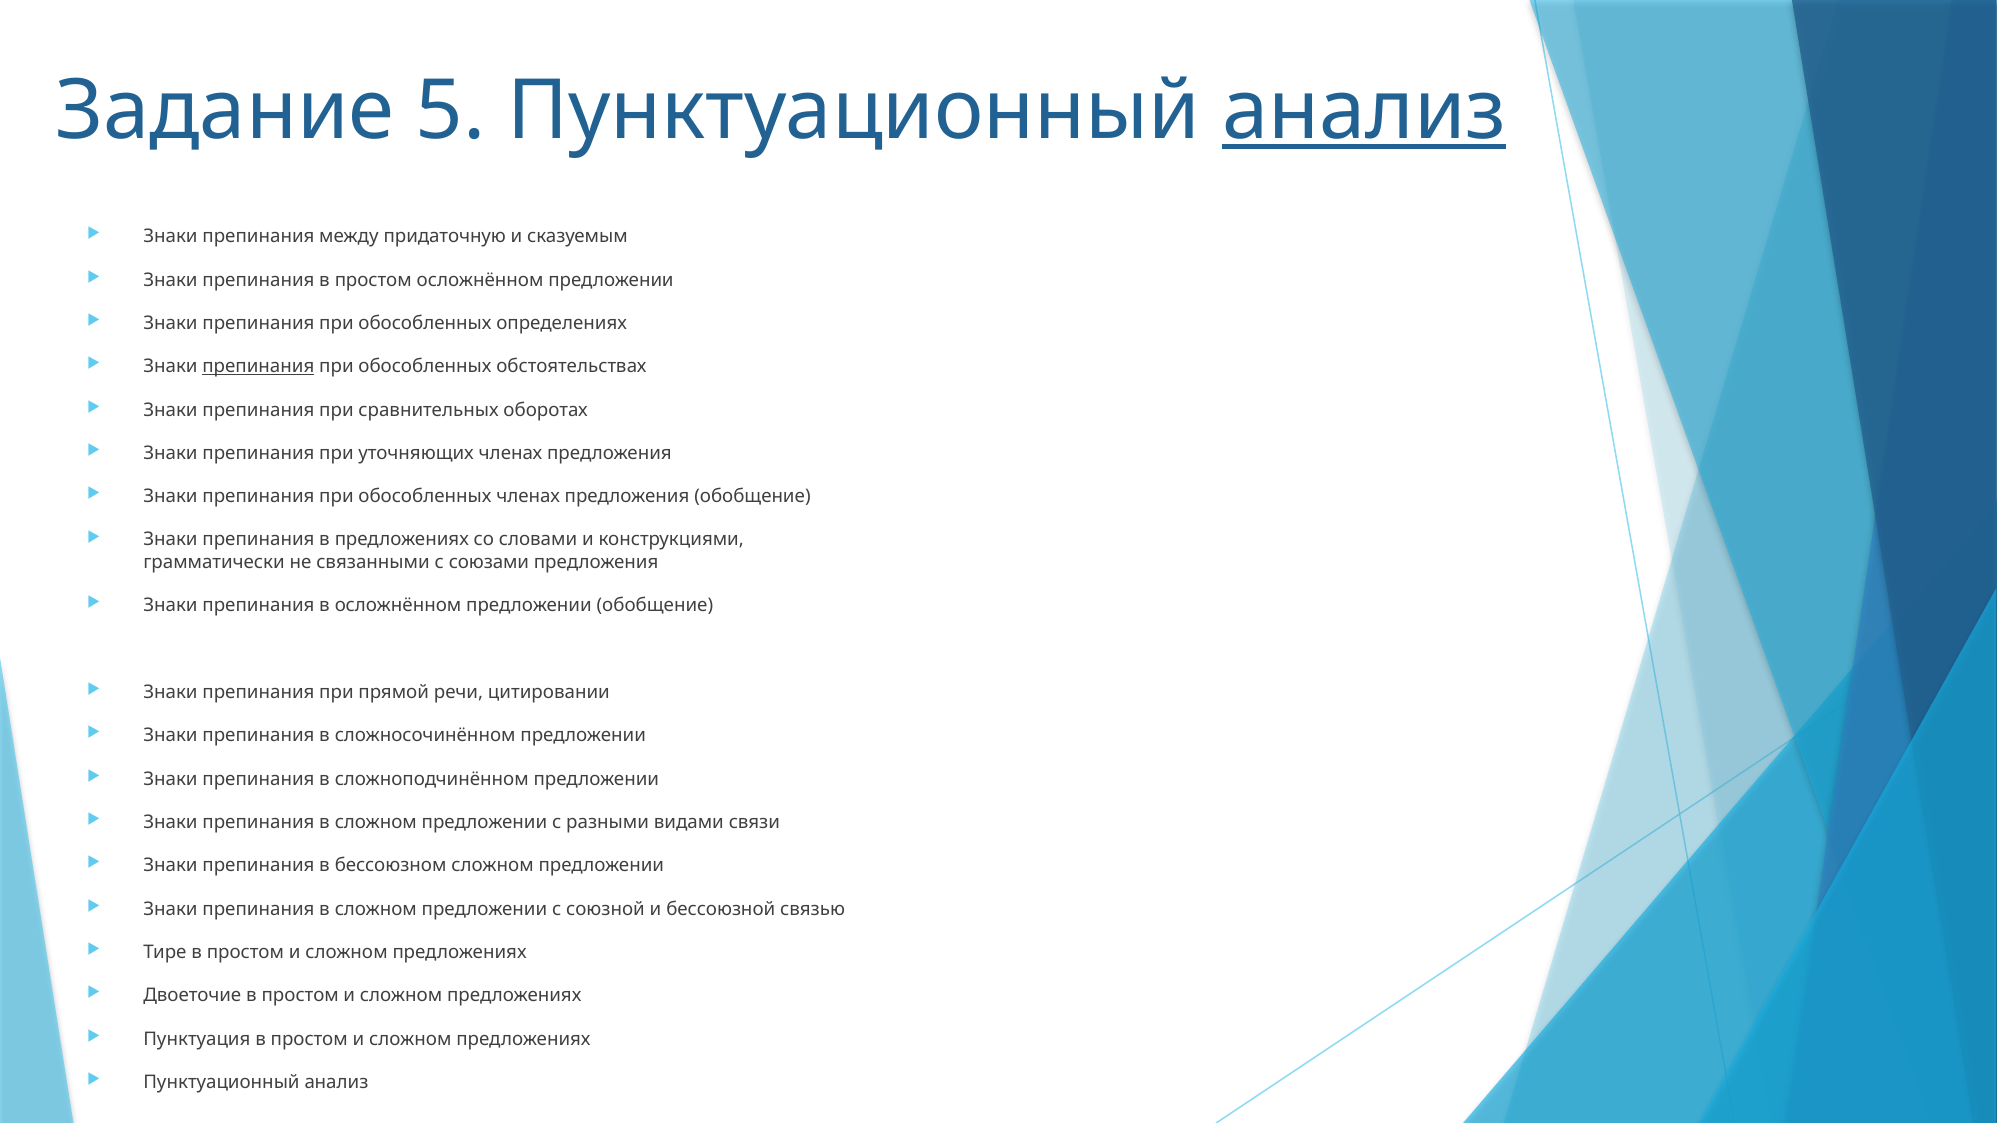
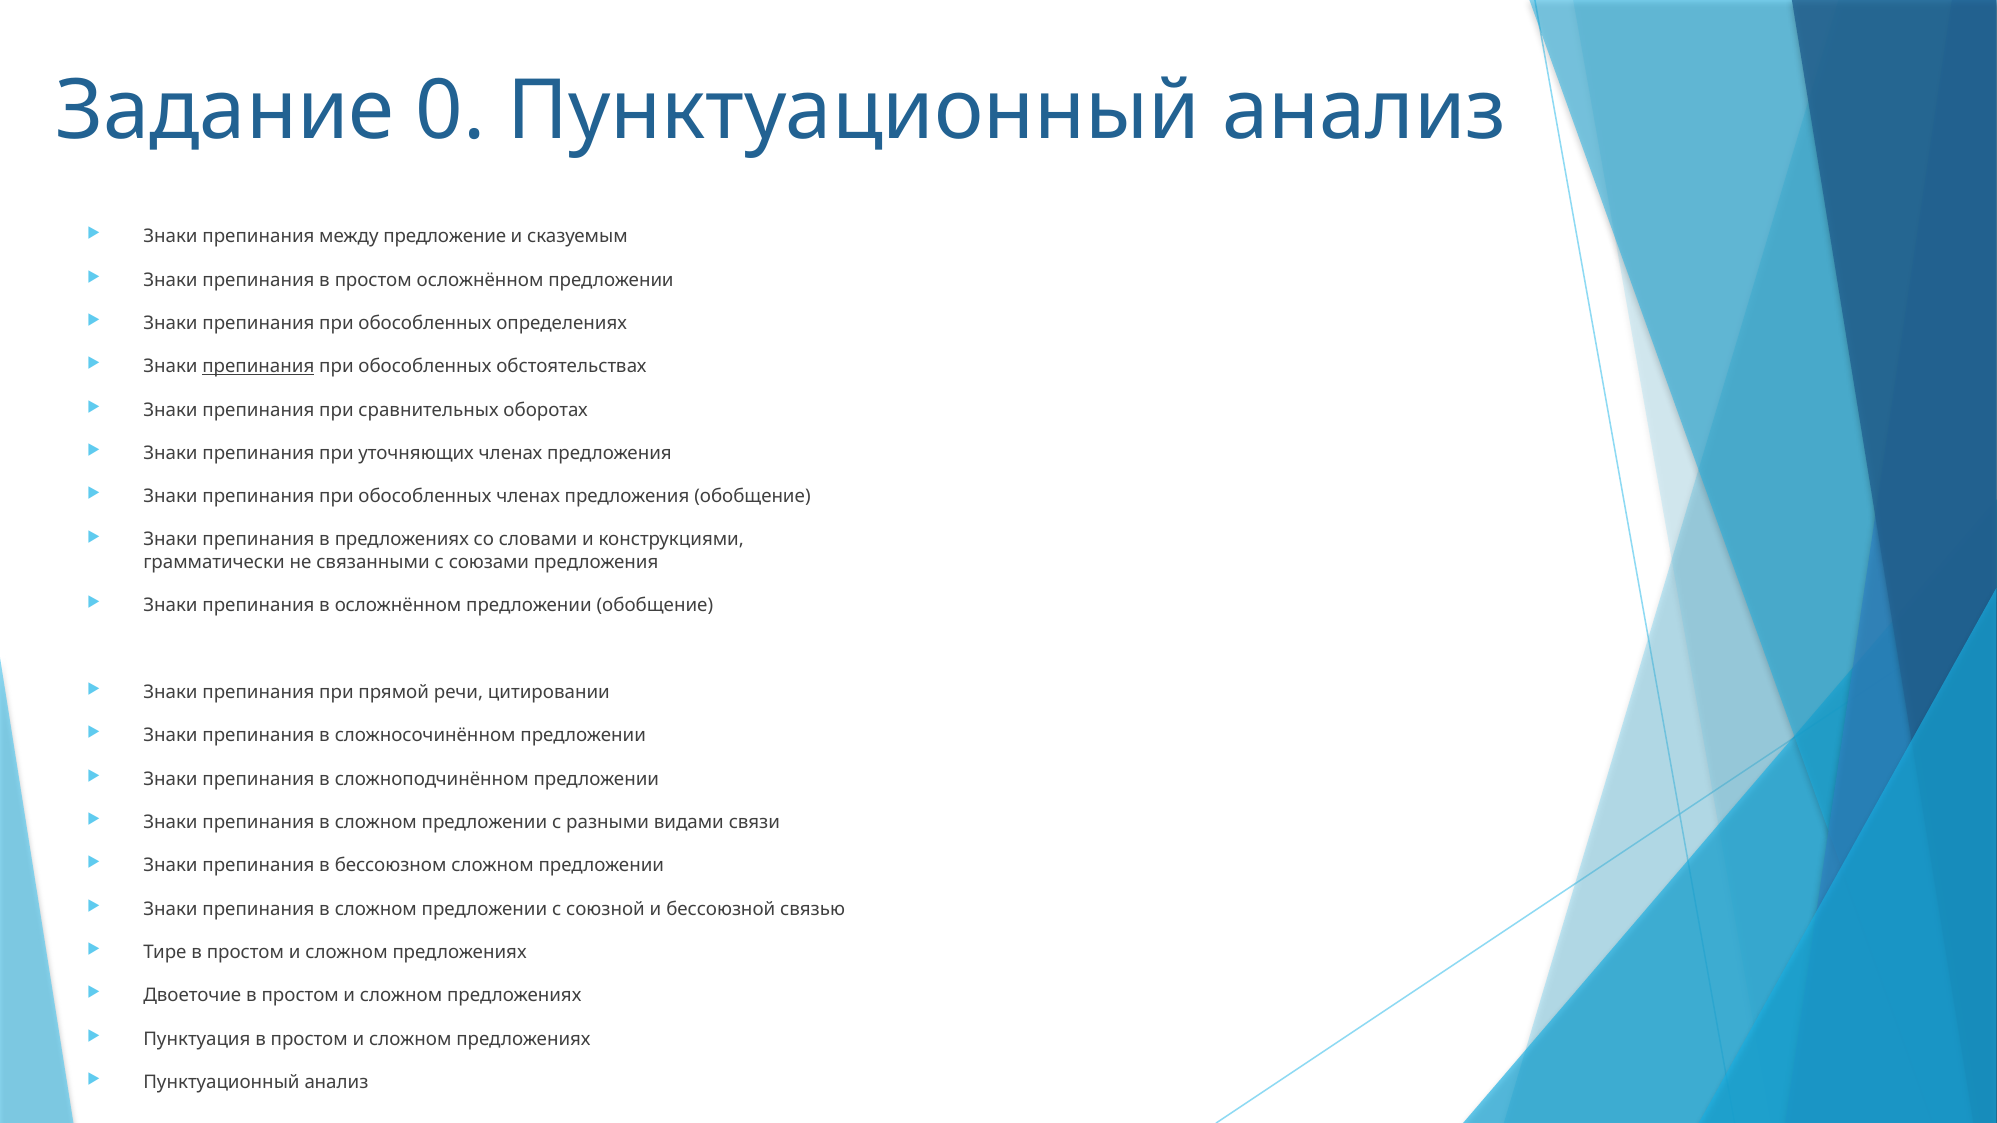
5: 5 -> 0 (451, 111)
анализ underline: present -> none (1364, 111)
придаточную: придаточную -> предложение (445, 237)
